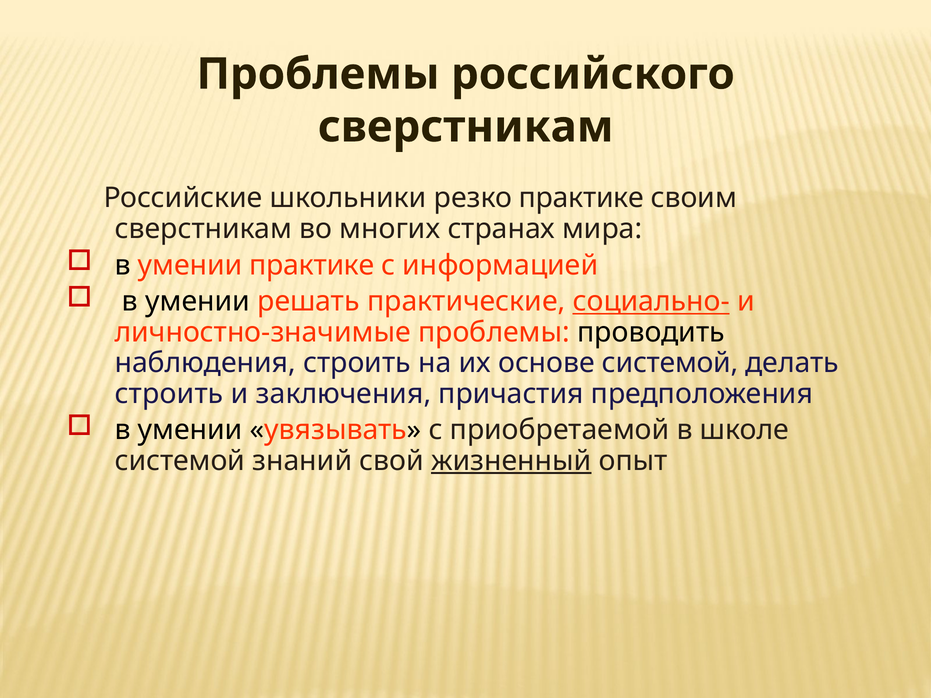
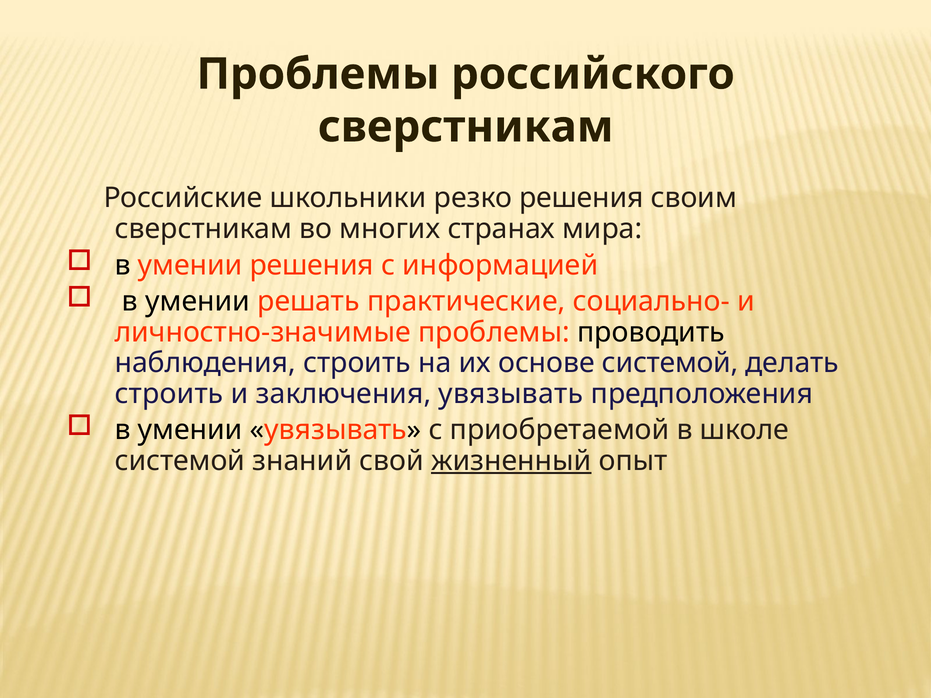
резко практике: практике -> решения (581, 198)
умении практике: практике -> решения (312, 265)
социально- underline: present -> none (651, 302)
заключения причастия: причастия -> увязывать (511, 394)
